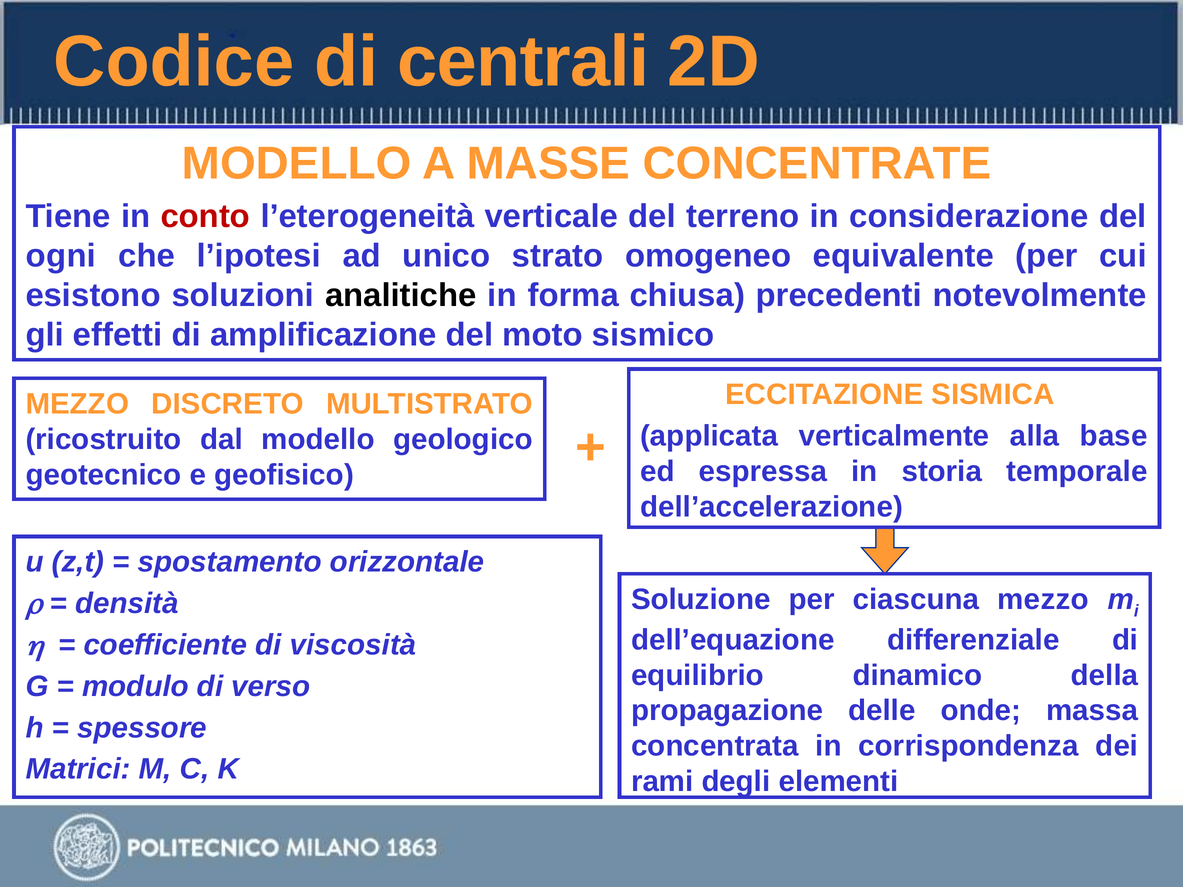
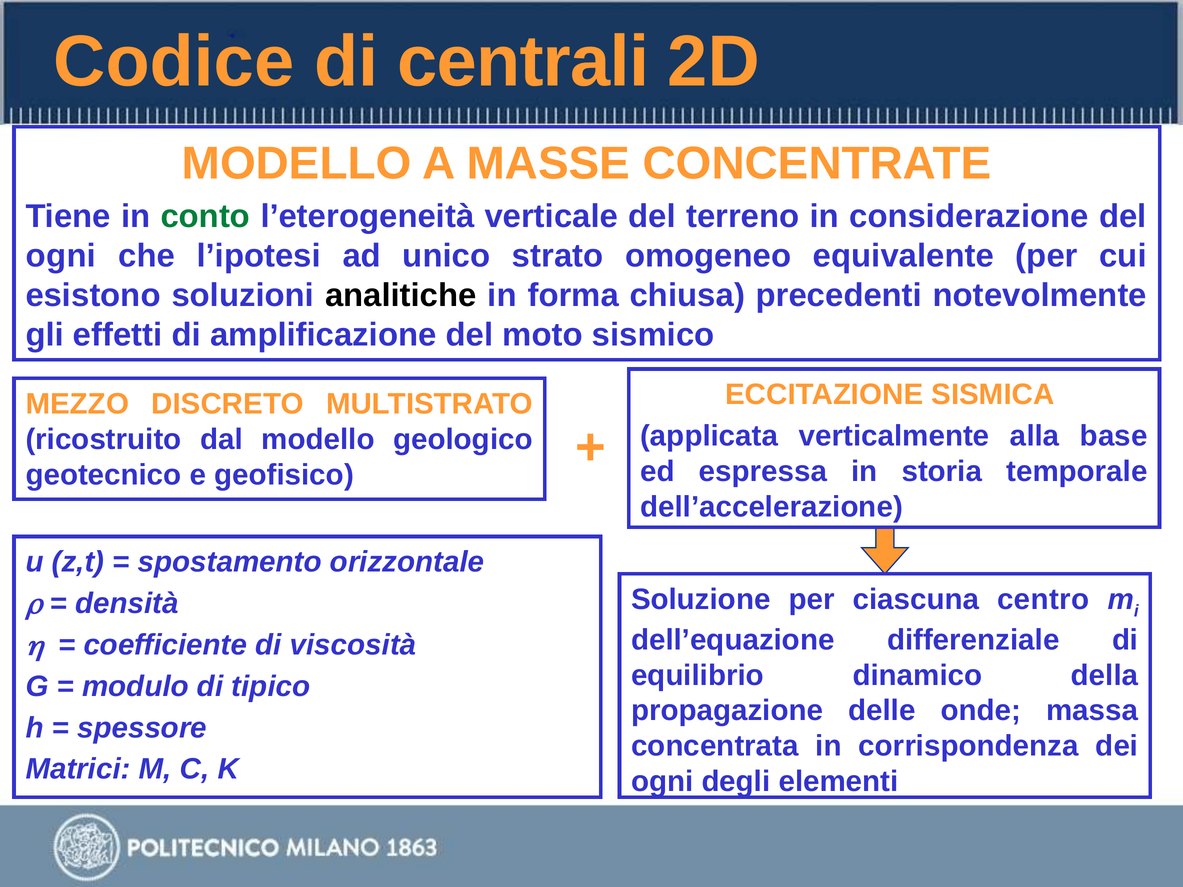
conto colour: red -> green (205, 217)
ciascuna mezzo: mezzo -> centro (1043, 600)
verso: verso -> tipico (271, 687)
rami: rami -> ogni (662, 782)
